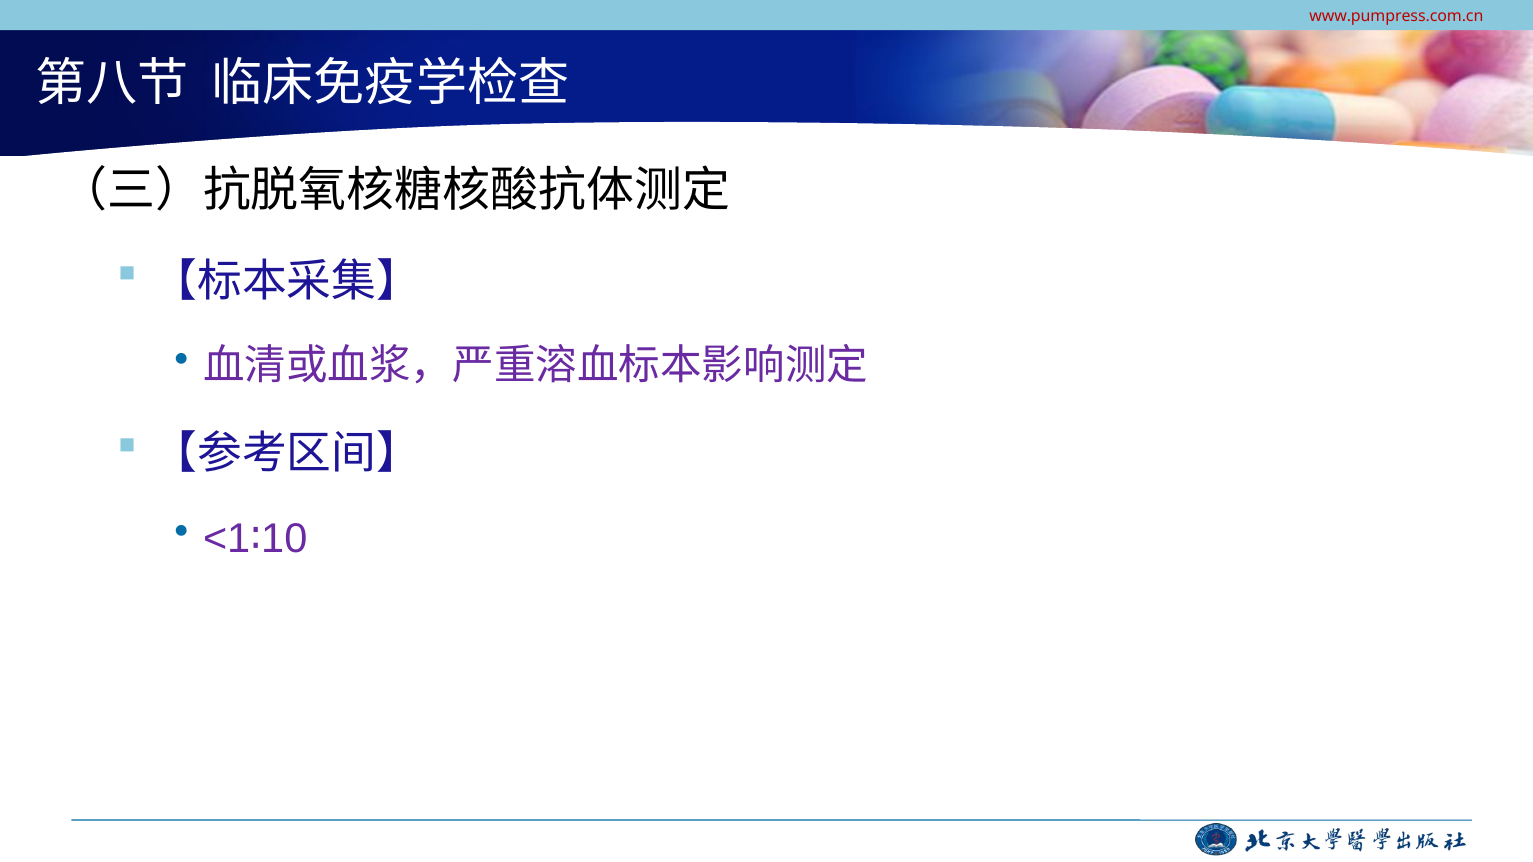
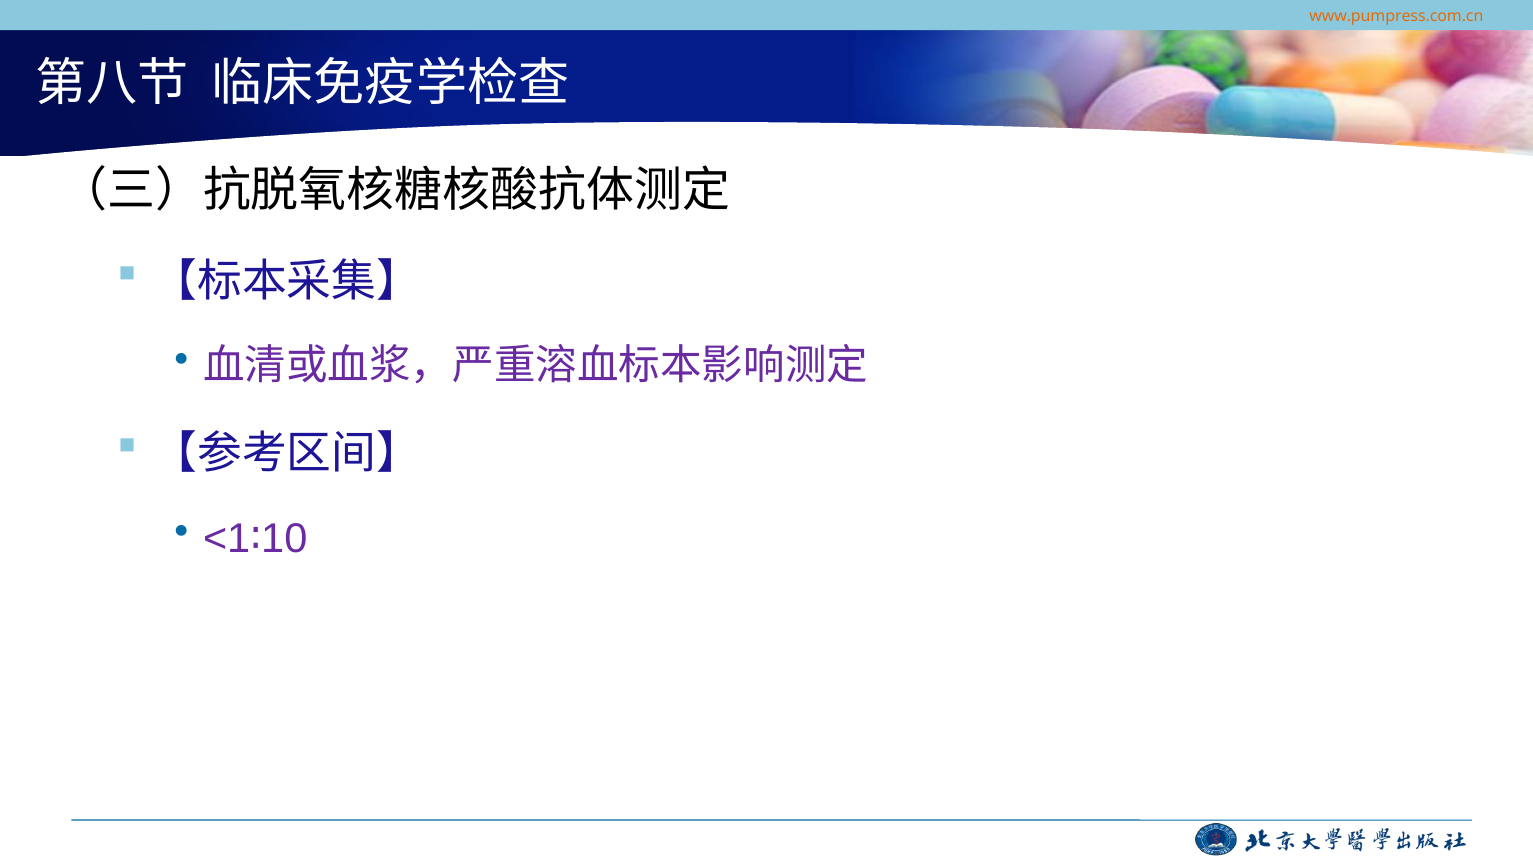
www.pumpress.com.cn colour: red -> orange (1396, 16)
